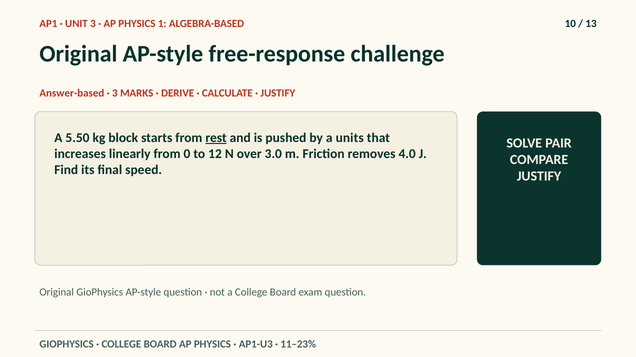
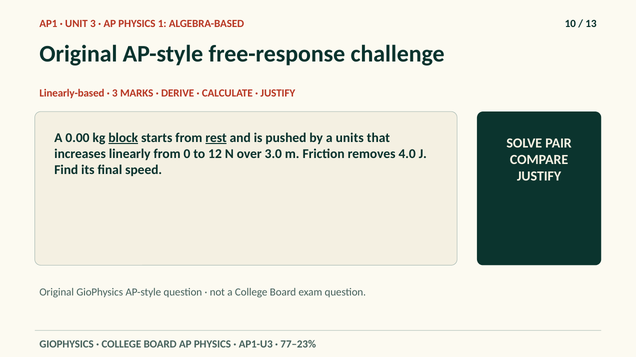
Answer-based: Answer-based -> Linearly-based (72, 93)
5.50: 5.50 -> 0.00 (77, 138)
block underline: none -> present (123, 138)
11–23%: 11–23% -> 77–23% (298, 345)
